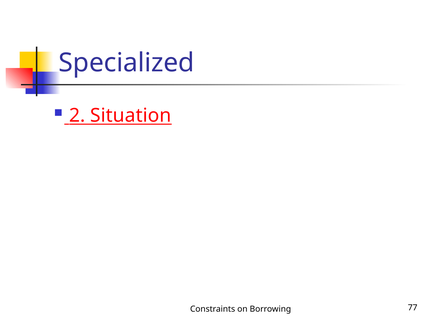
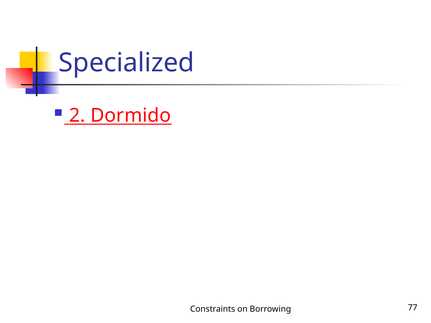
Situation: Situation -> Dormido (131, 116)
